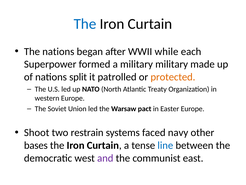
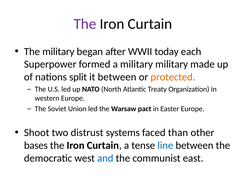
The colour: blue -> purple (85, 24)
The nations: nations -> military (58, 51)
while: while -> today (167, 51)
it patrolled: patrolled -> between (117, 77)
restrain: restrain -> distrust (87, 132)
navy: navy -> than (178, 132)
and colour: purple -> blue (105, 158)
